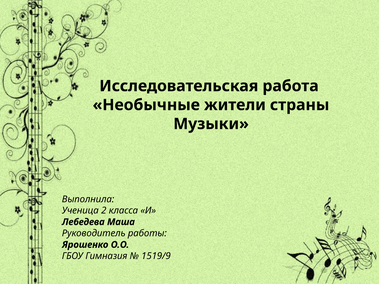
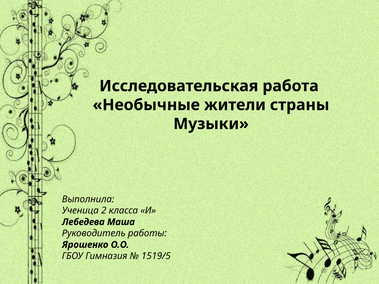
1519/9: 1519/9 -> 1519/5 (156, 256)
